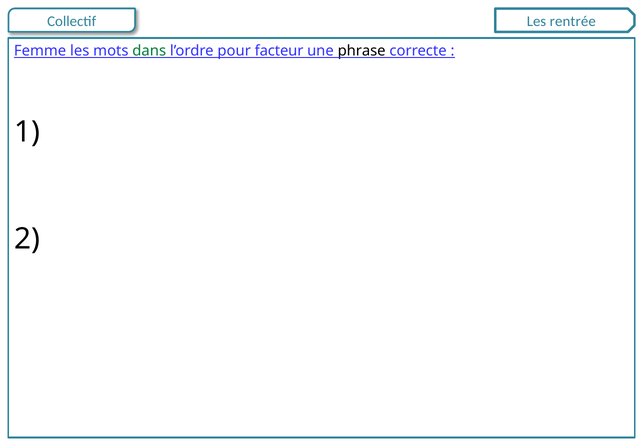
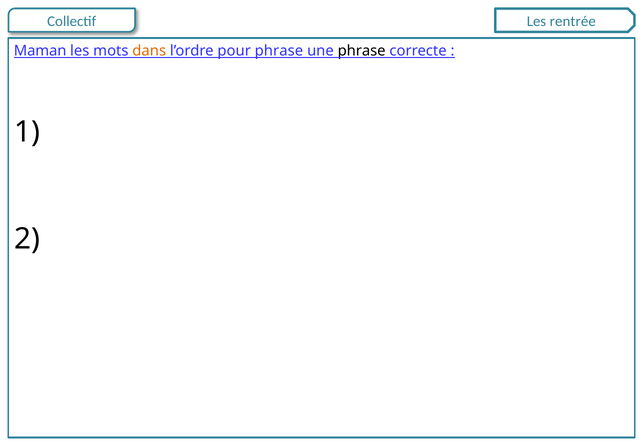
Femme: Femme -> Maman (40, 51)
dans colour: green -> orange (149, 51)
pour facteur: facteur -> phrase (279, 51)
